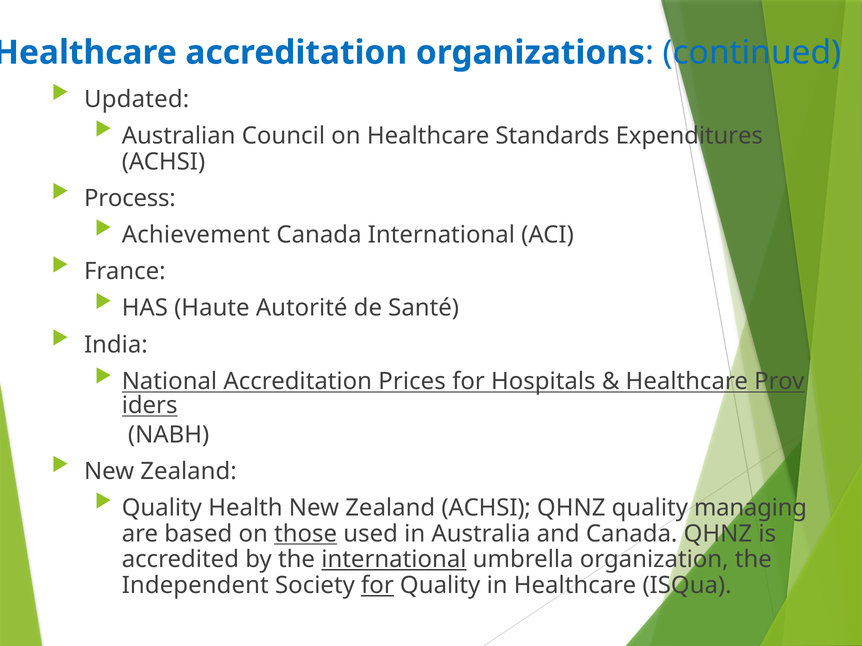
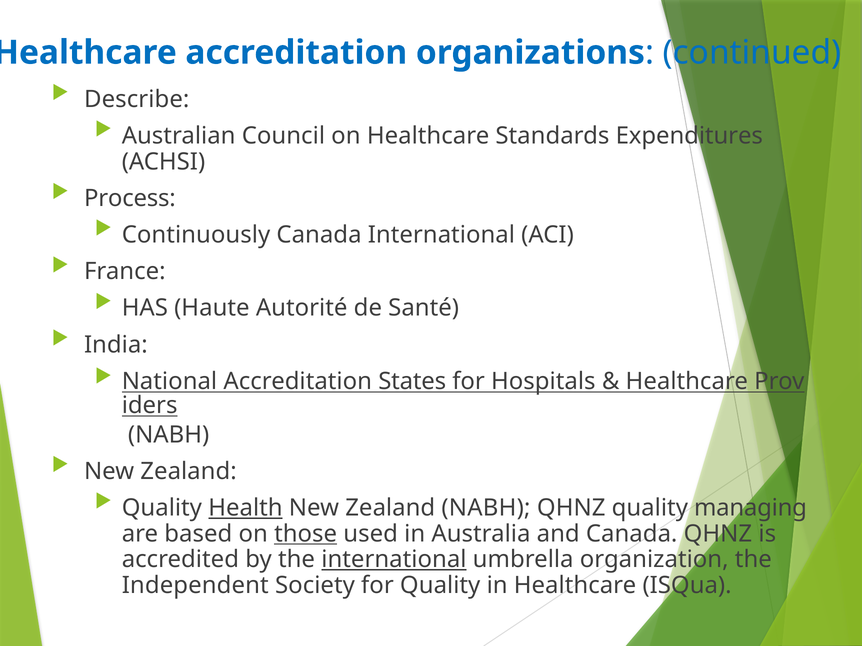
Updated: Updated -> Describe (137, 99)
Achievement: Achievement -> Continuously (196, 235)
Prices: Prices -> States (412, 382)
Health underline: none -> present (245, 508)
Zealand ACHSI: ACHSI -> NABH (486, 508)
for underline: present -> none (377, 586)
